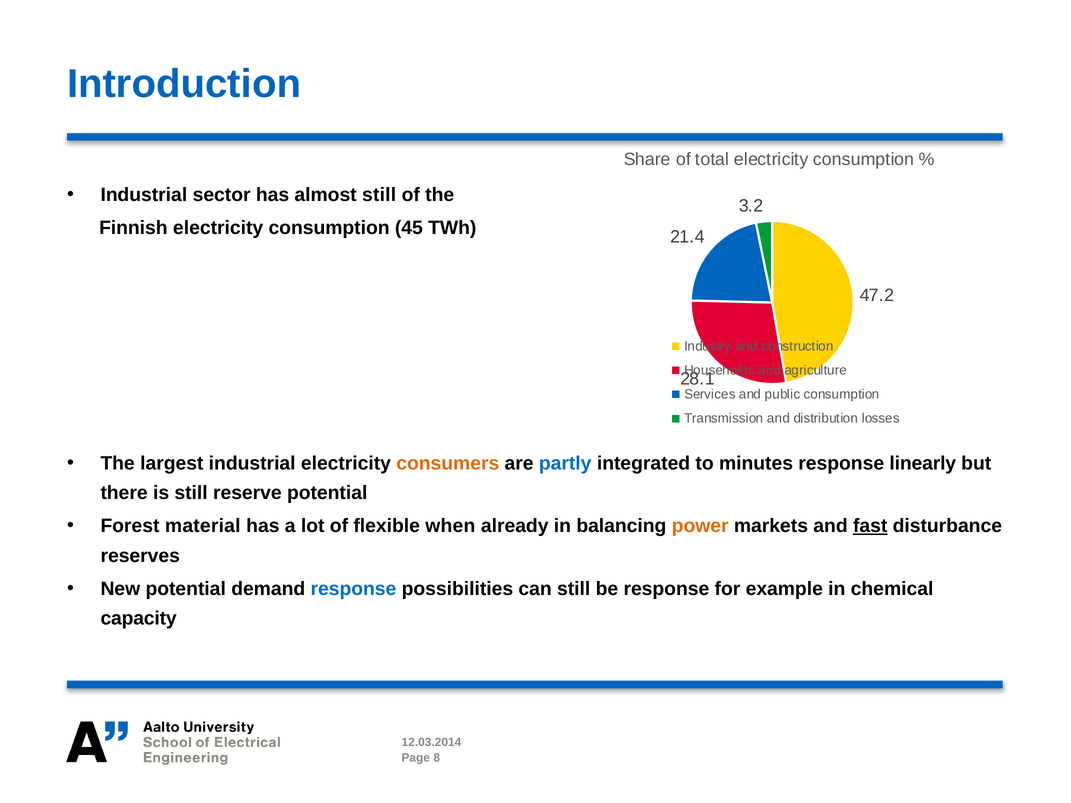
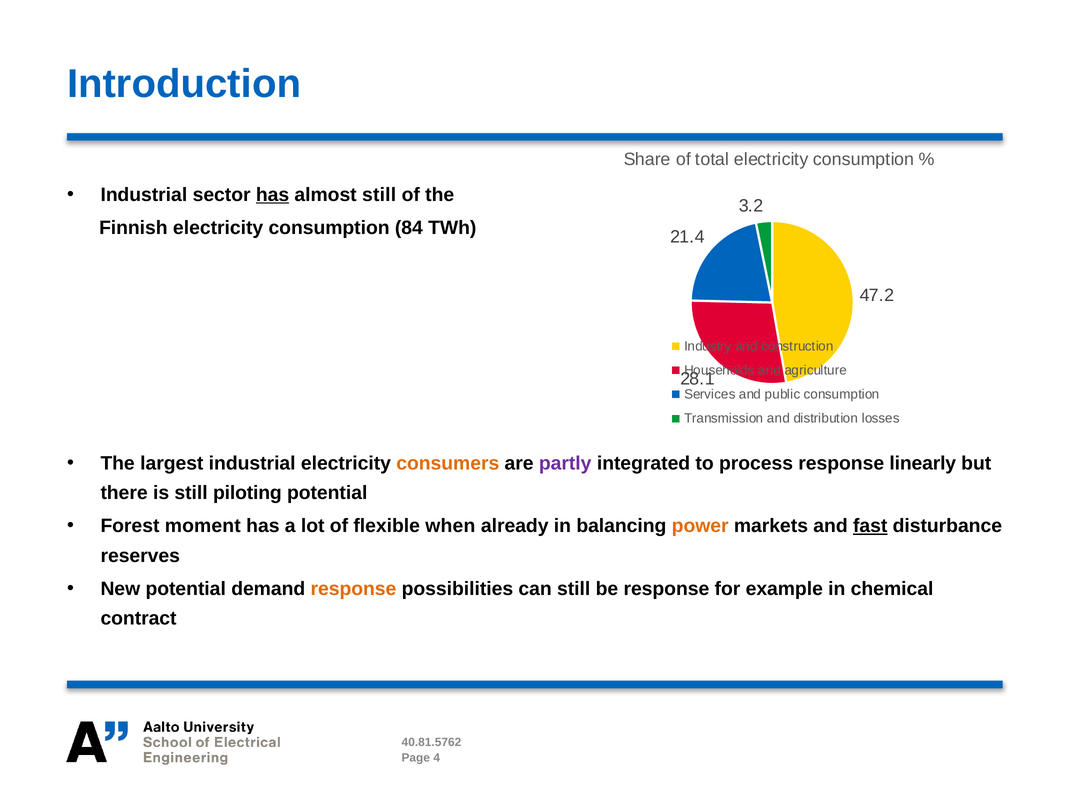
has underline: none -> present (273, 195)
45: 45 -> 84 (409, 228)
partly colour: blue -> purple (565, 463)
minutes: minutes -> process (756, 463)
reserve: reserve -> piloting (247, 493)
material: material -> moment (203, 526)
response colour: blue -> orange (353, 589)
capacity: capacity -> contract (139, 619)
12.03.2014: 12.03.2014 -> 40.81.5762 (431, 743)
8: 8 -> 4 (437, 758)
